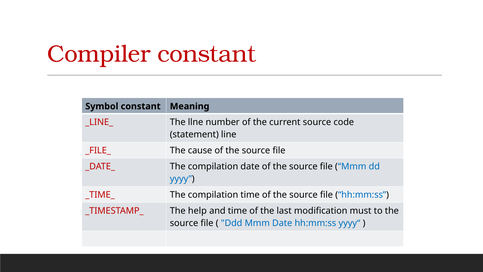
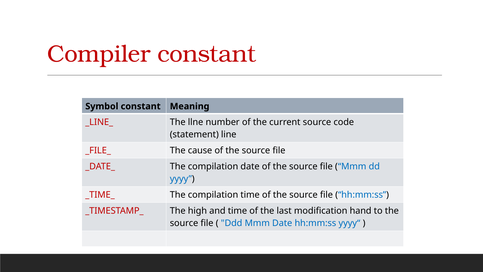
help: help -> high (197, 211)
must: must -> hand (361, 211)
